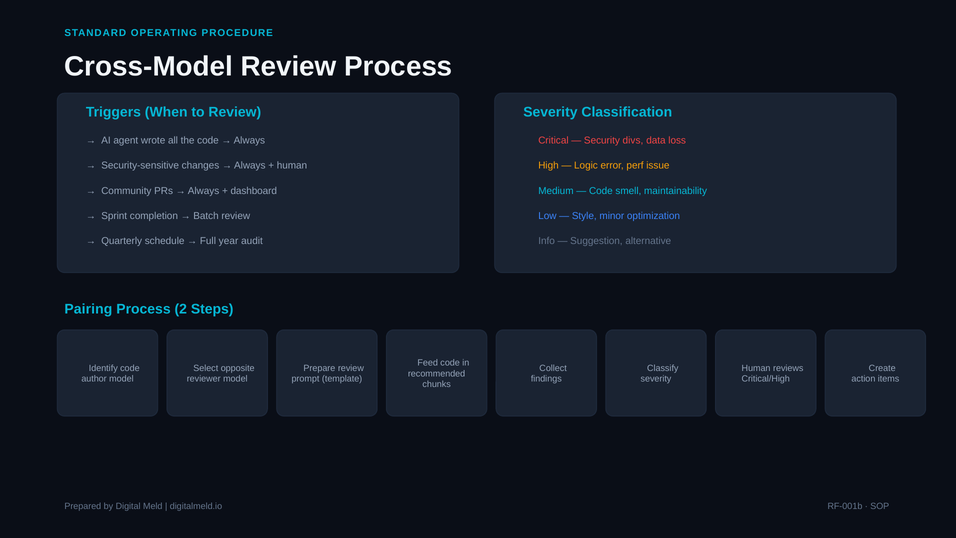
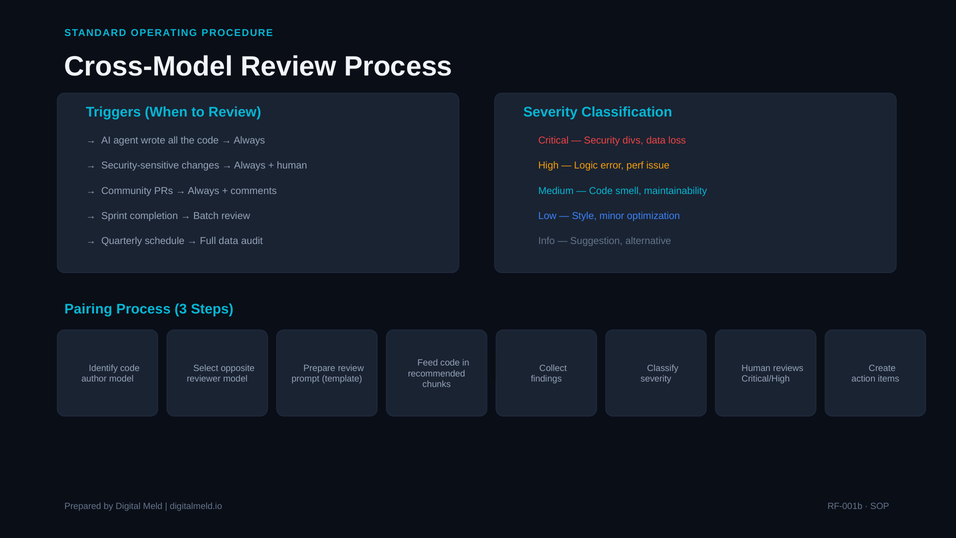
dashboard: dashboard -> comments (254, 191)
Full year: year -> data (229, 241)
2: 2 -> 3 (181, 309)
